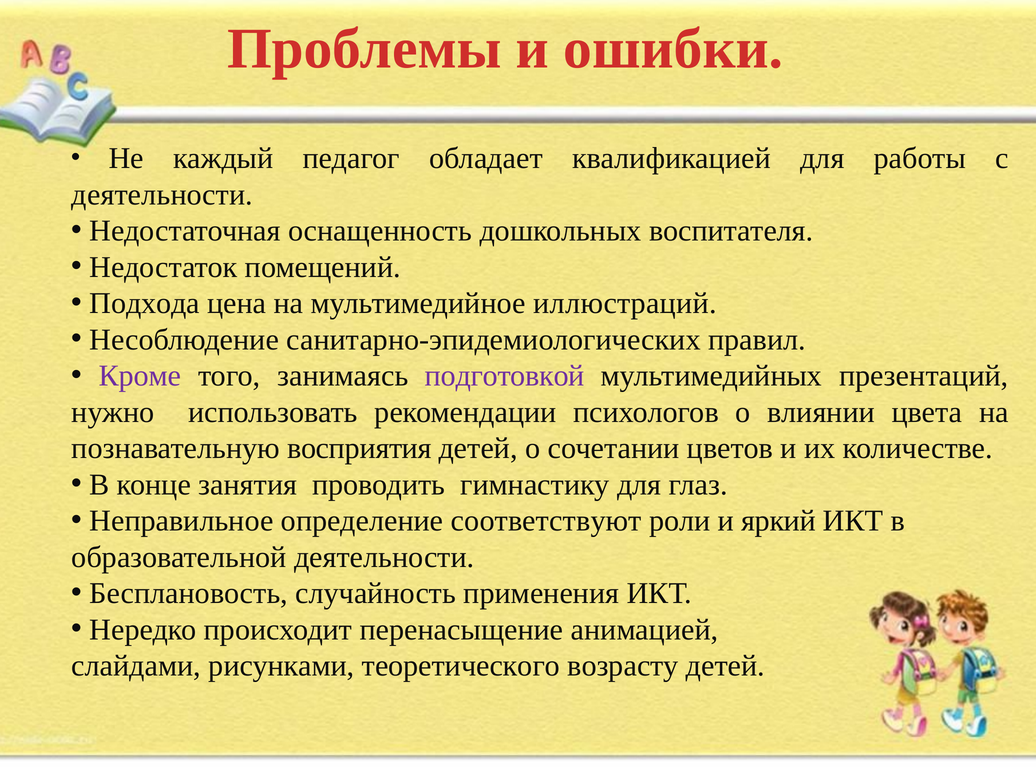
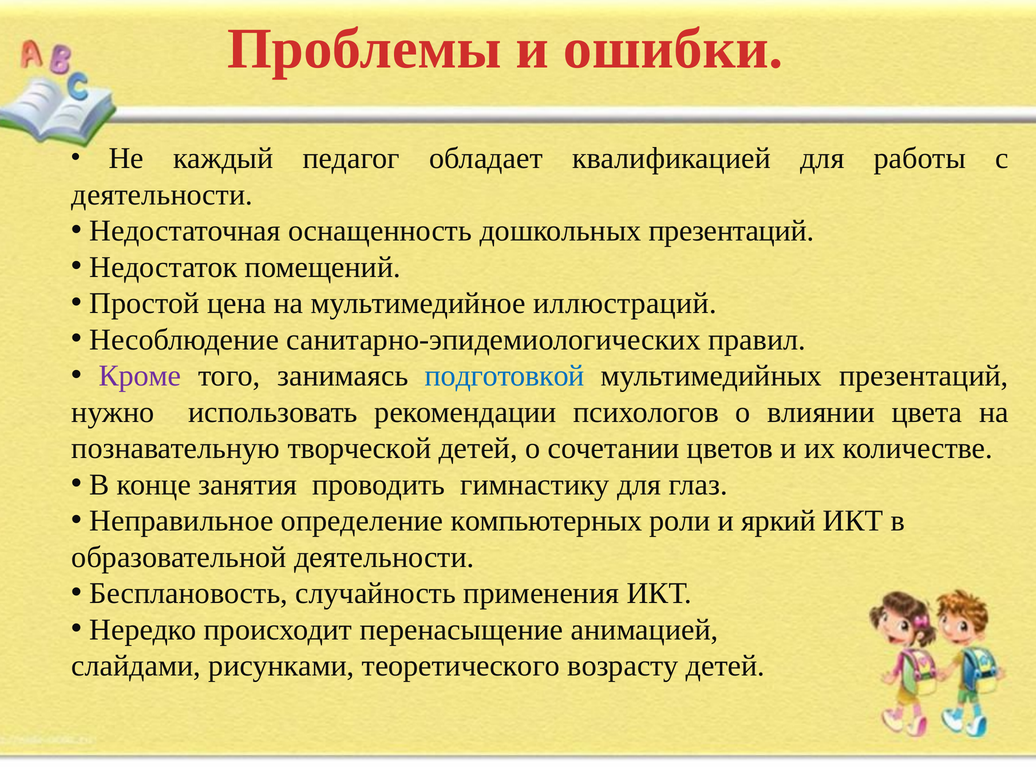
дошкольных воспитателя: воспитателя -> презентаций (731, 231)
Подхода: Подхода -> Простой (145, 303)
подготовкой colour: purple -> blue (505, 376)
восприятия: восприятия -> творческой (359, 448)
соответствуют: соответствуют -> компьютерных (546, 521)
